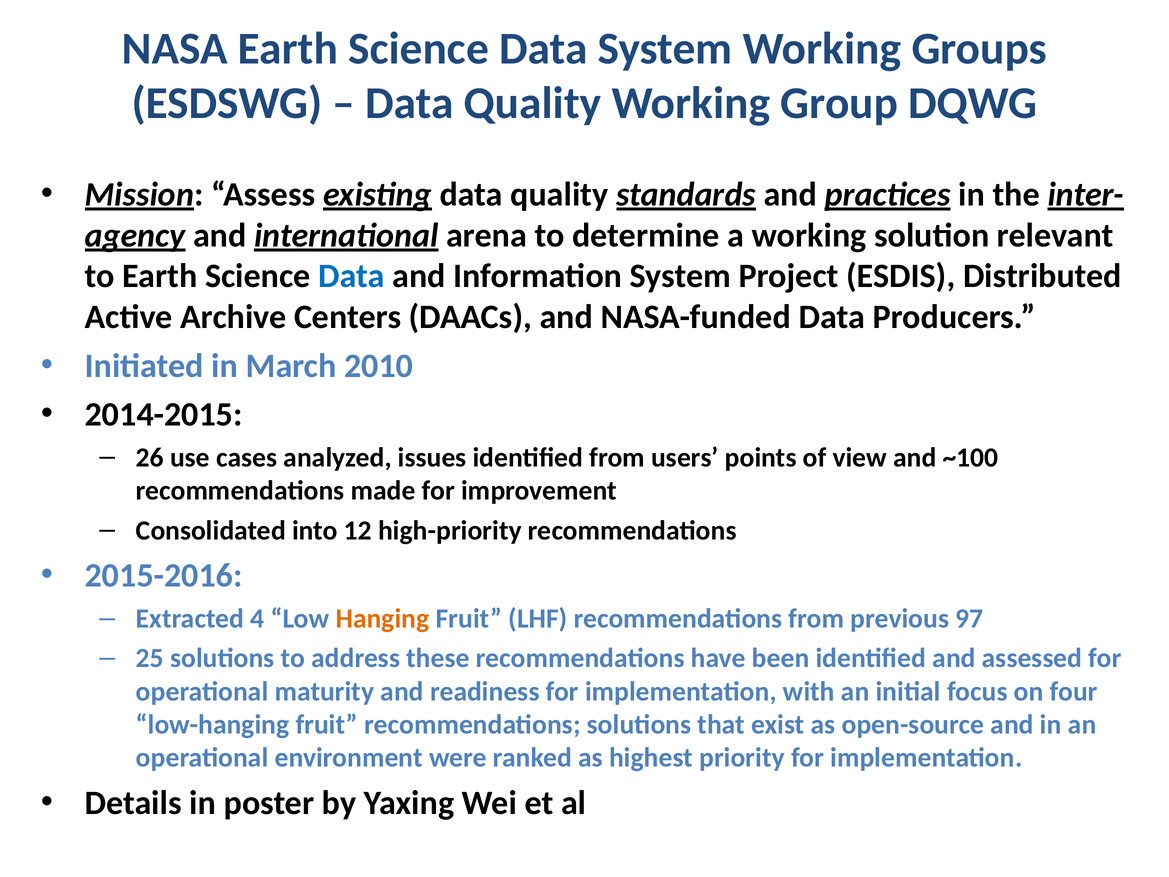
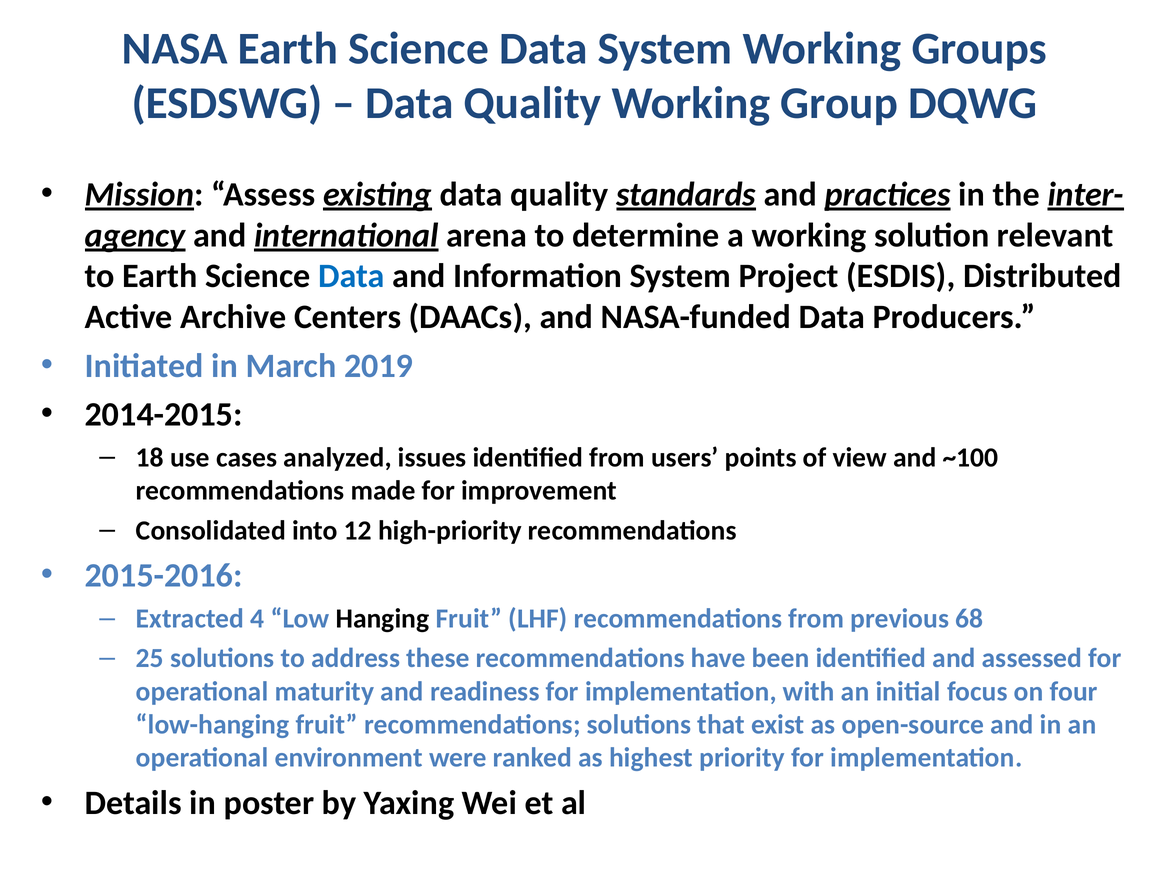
2010: 2010 -> 2019 (379, 366)
26: 26 -> 18 (150, 457)
Hanging colour: orange -> black (382, 619)
97: 97 -> 68 (969, 619)
